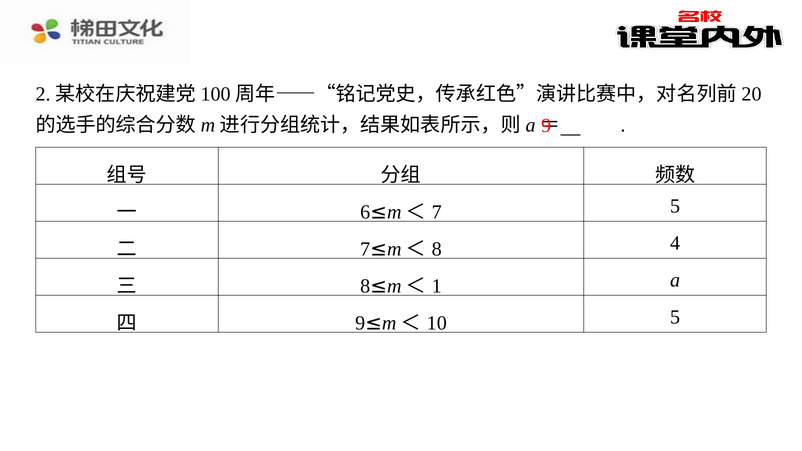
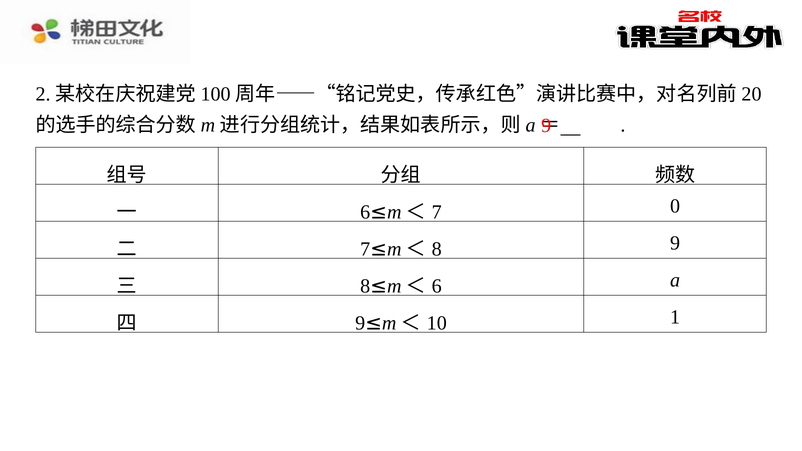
7 5: 5 -> 0 (675, 206)
4: 4 -> 9 (675, 243)
1: 1 -> 6 (437, 286)
5: 5 -> 1 (675, 317)
